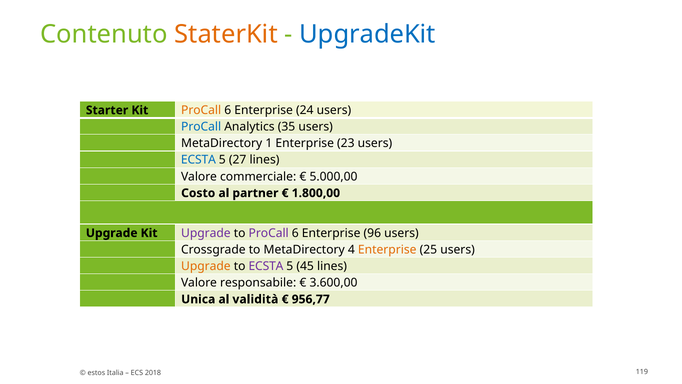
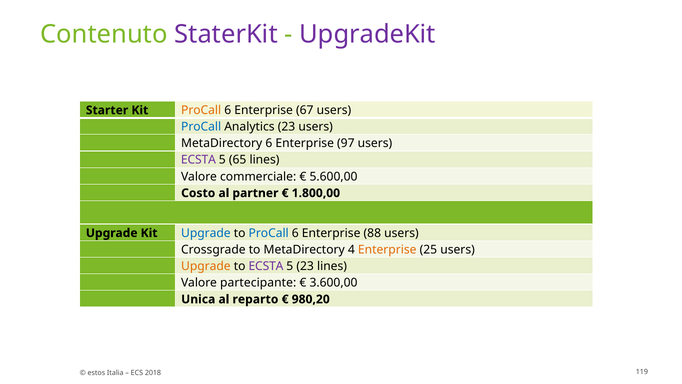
StaterKit colour: orange -> purple (226, 34)
UpgradeKit colour: blue -> purple (367, 34)
24: 24 -> 67 (305, 110)
Analytics 35: 35 -> 23 (287, 127)
MetaDirectory 1: 1 -> 6 (269, 143)
23: 23 -> 97 (346, 143)
ECSTA colour: blue -> purple (198, 160)
27: 27 -> 65 (238, 160)
5.000,00: 5.000,00 -> 5.600,00 (334, 176)
Upgrade colour: purple -> blue (206, 233)
ProCall colour: purple -> blue (269, 233)
96: 96 -> 88 (372, 233)
5 45: 45 -> 23 (305, 266)
responsabile: responsabile -> partecipante (258, 282)
validità: validità -> reparto (255, 299)
956,77: 956,77 -> 980,20 (311, 299)
